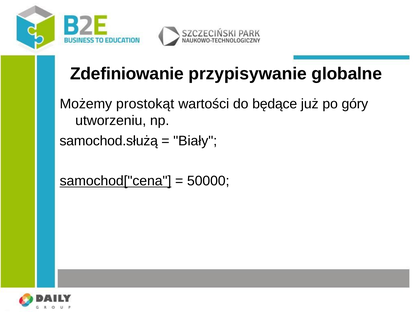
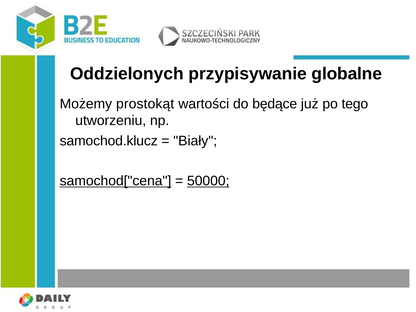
Zdefiniowanie: Zdefiniowanie -> Oddzielonych (127, 74)
góry: góry -> tego (355, 104)
samochod.służą: samochod.służą -> samochod.klucz (109, 141)
50000 underline: none -> present (208, 181)
